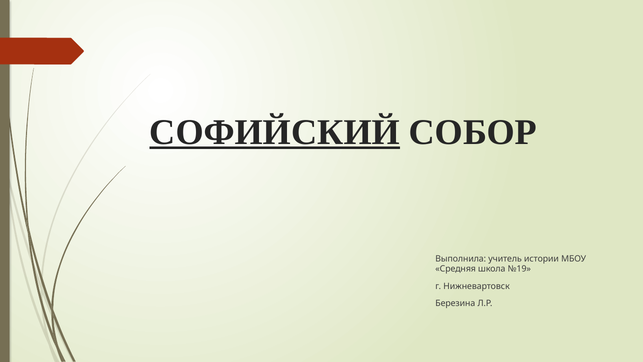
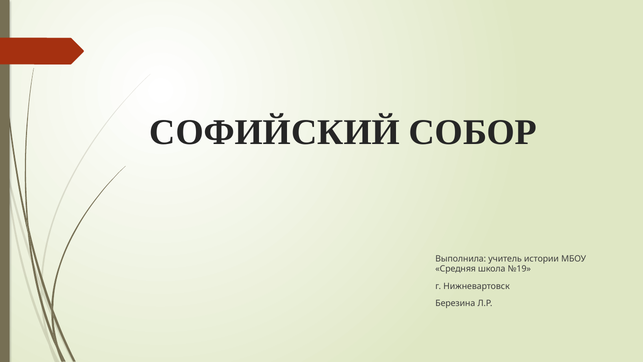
СОФИЙСКИЙ underline: present -> none (275, 132)
